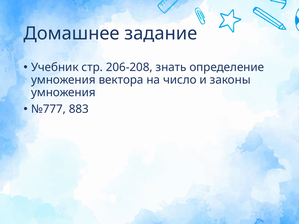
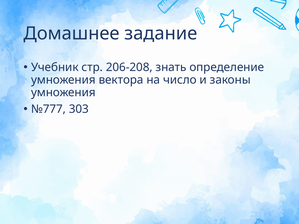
883: 883 -> 303 (79, 109)
